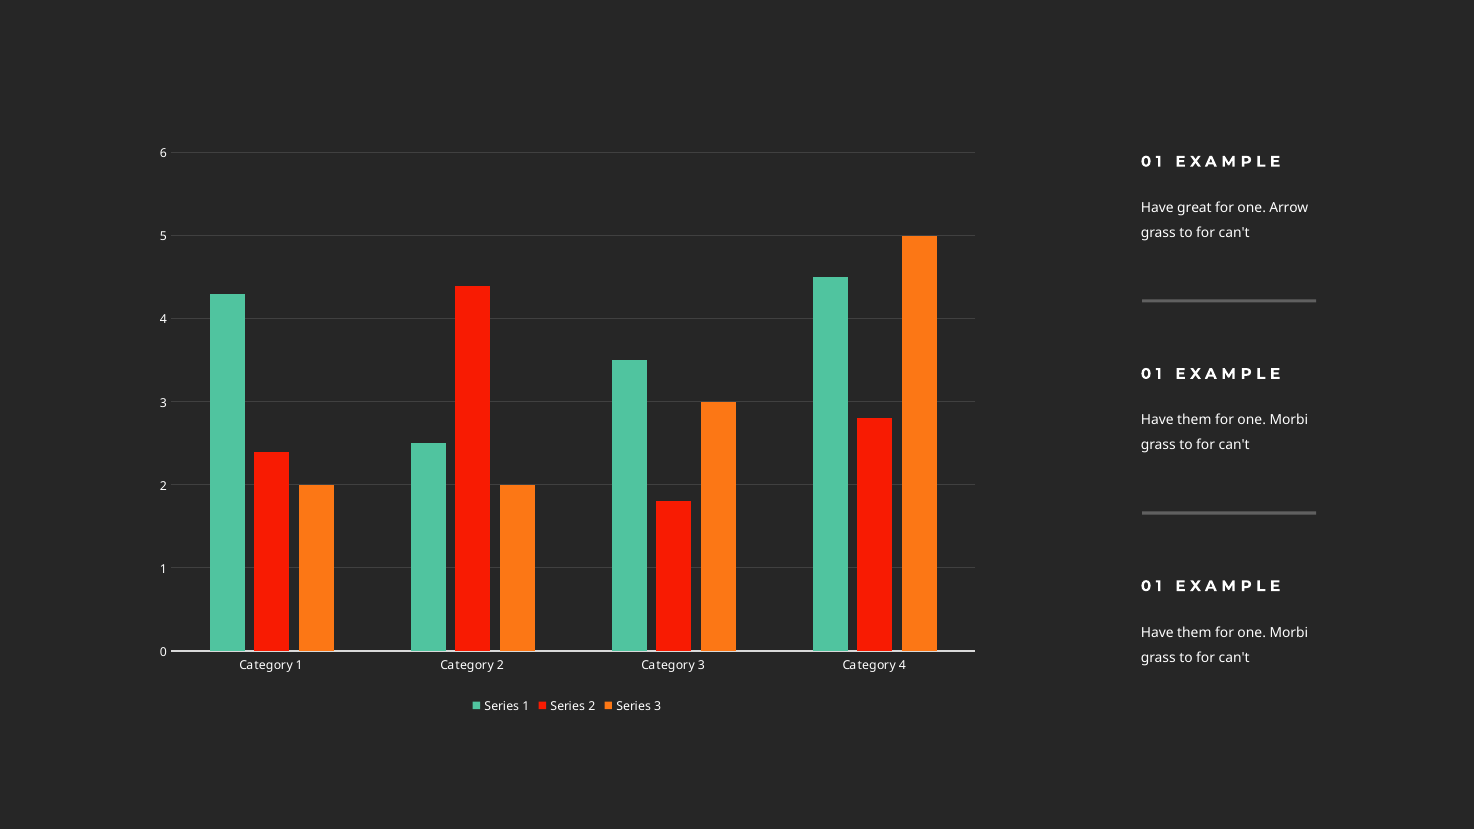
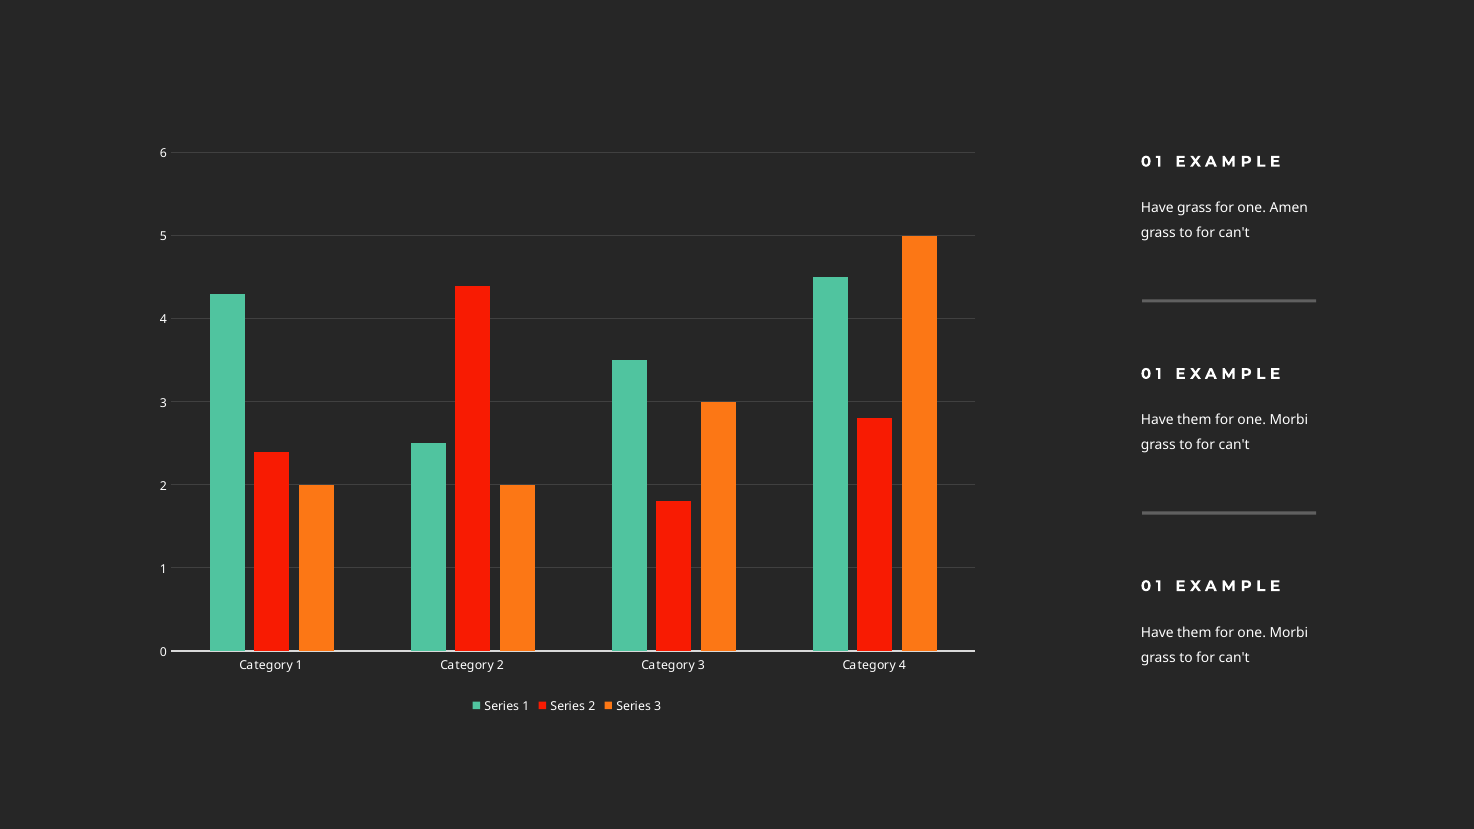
Have great: great -> grass (1194, 208)
Arrow: Arrow -> Amen (1289, 208)
